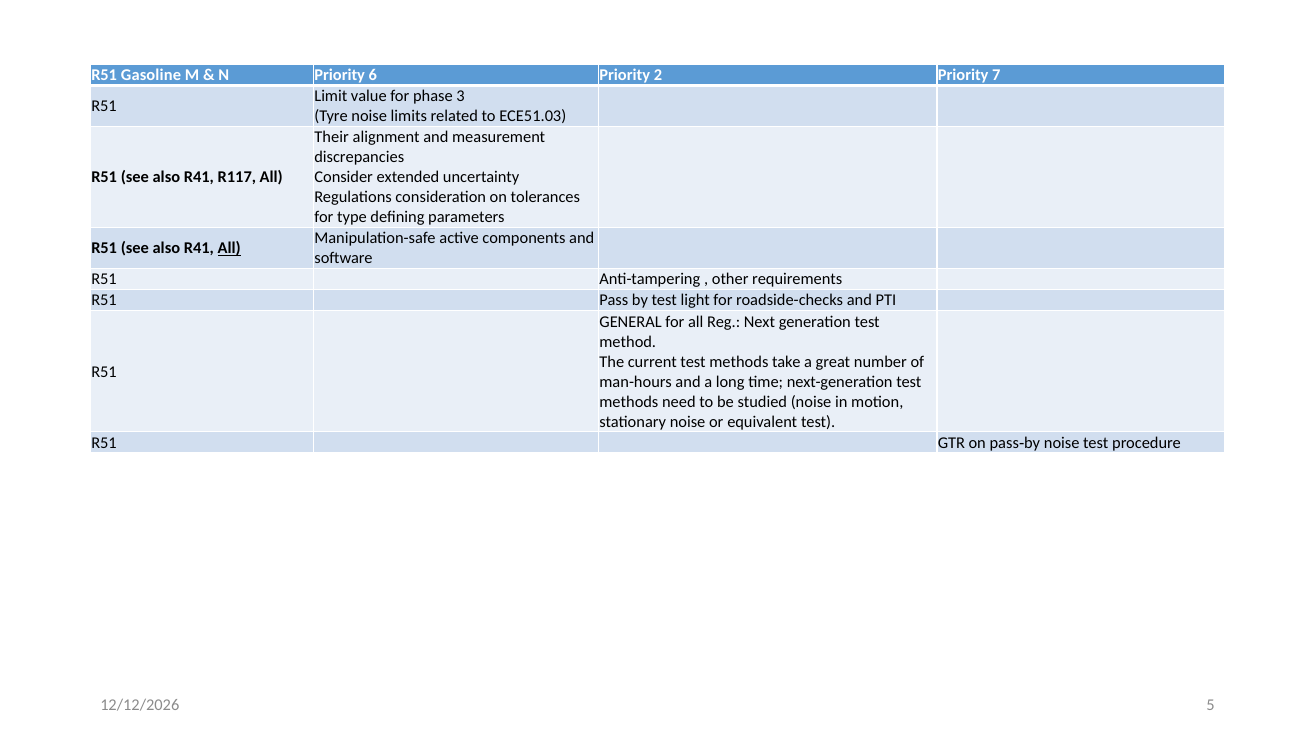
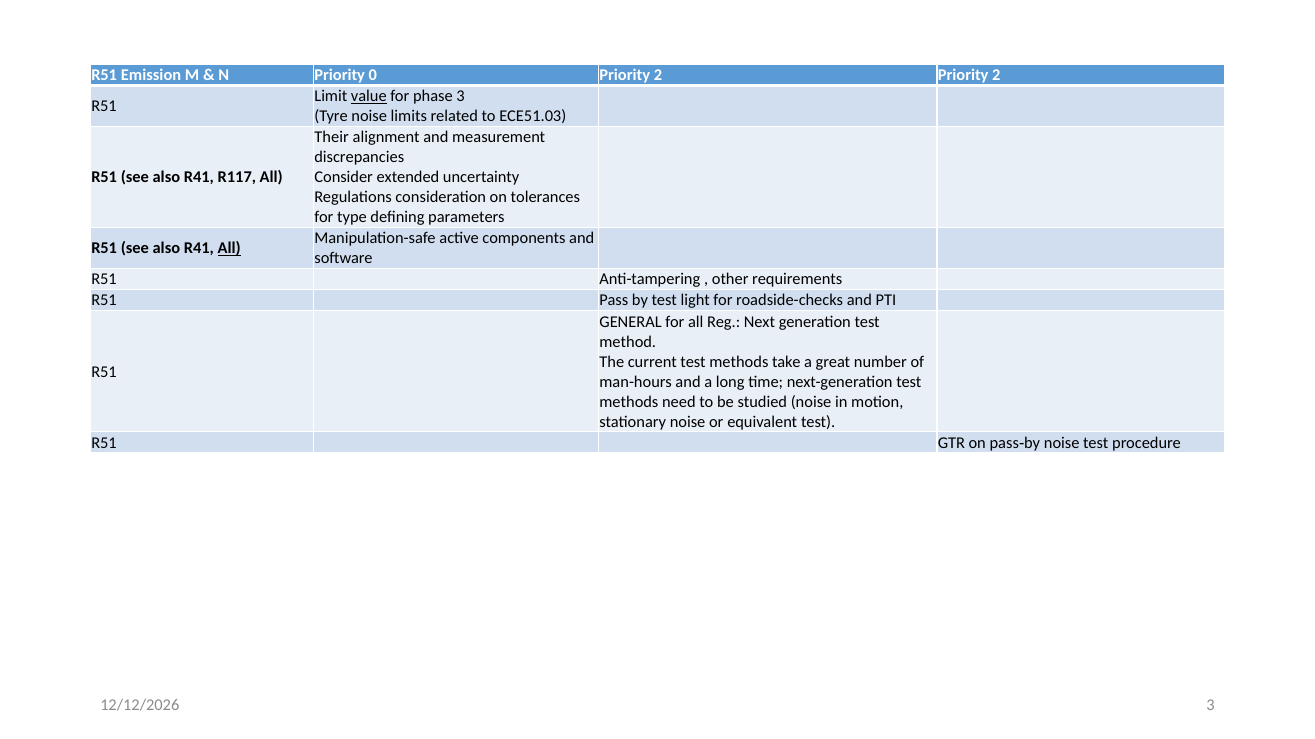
Gasoline: Gasoline -> Emission (151, 76)
6: 6 -> 0 (373, 76)
2 Priority 7: 7 -> 2 (996, 76)
value underline: none -> present (369, 97)
5: 5 -> 3 (1211, 706)
